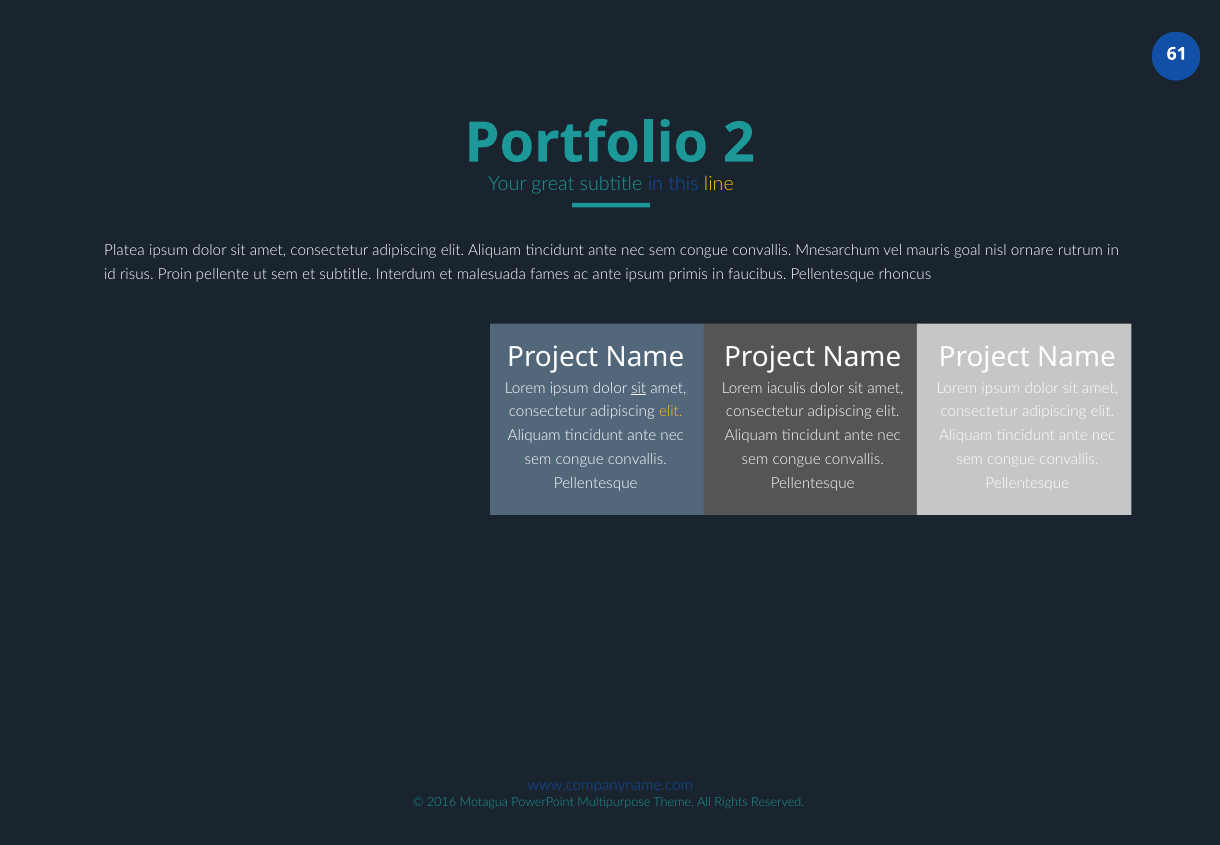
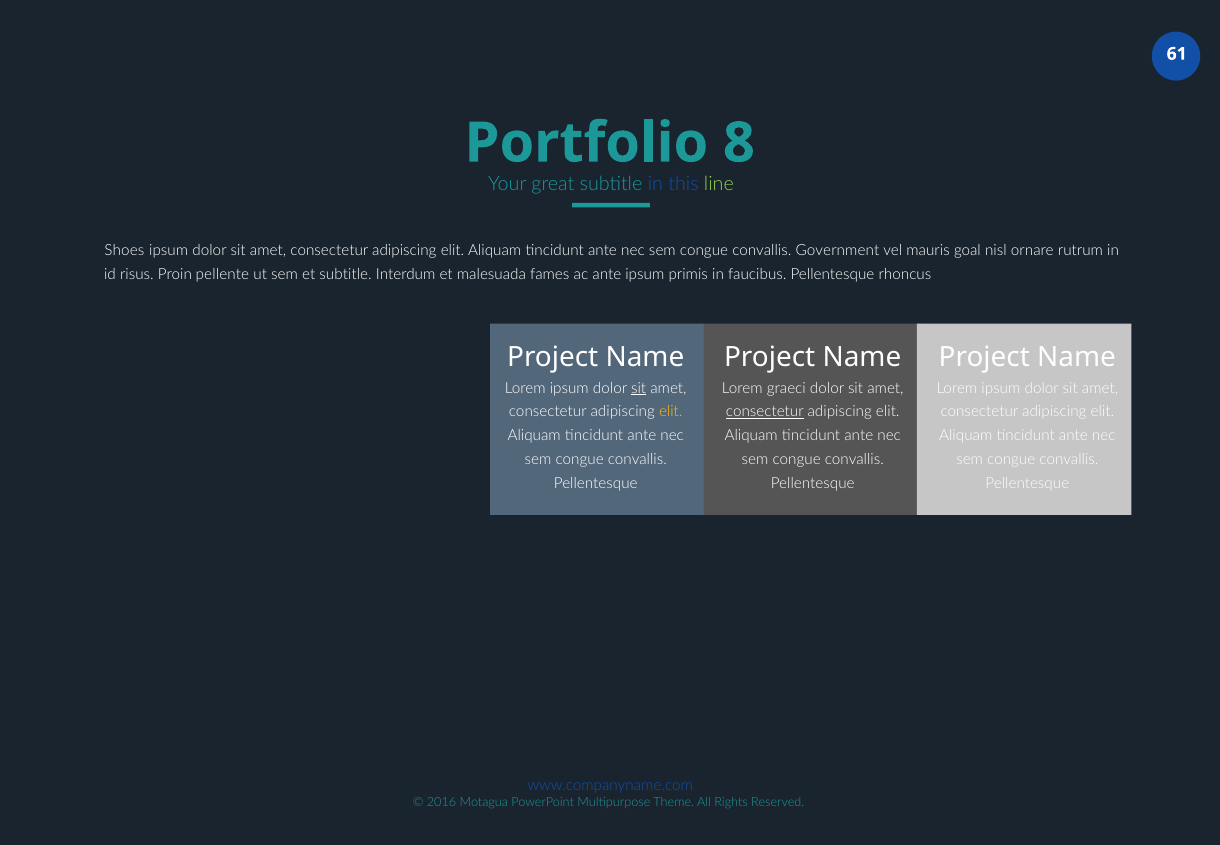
2: 2 -> 8 (739, 143)
line colour: yellow -> light green (719, 184)
Platea: Platea -> Shoes (124, 251)
Mnesarchum: Mnesarchum -> Government (837, 251)
iaculis: iaculis -> graeci (786, 388)
consectetur underline: none -> present (765, 412)
